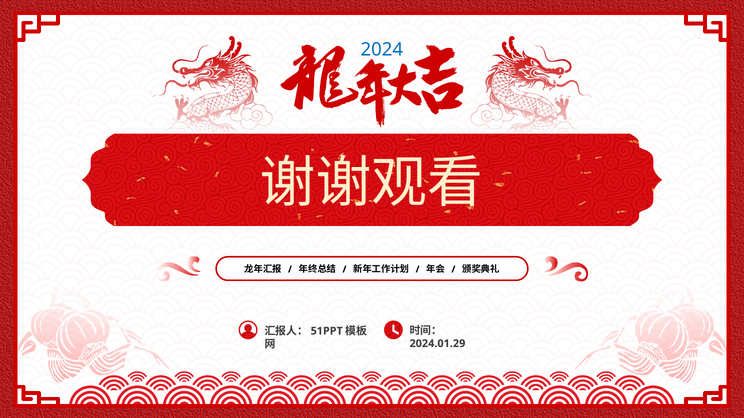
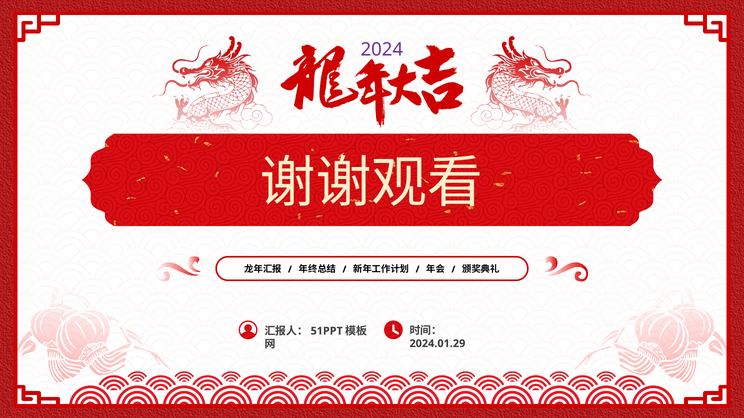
2024 colour: blue -> purple (382, 49)
